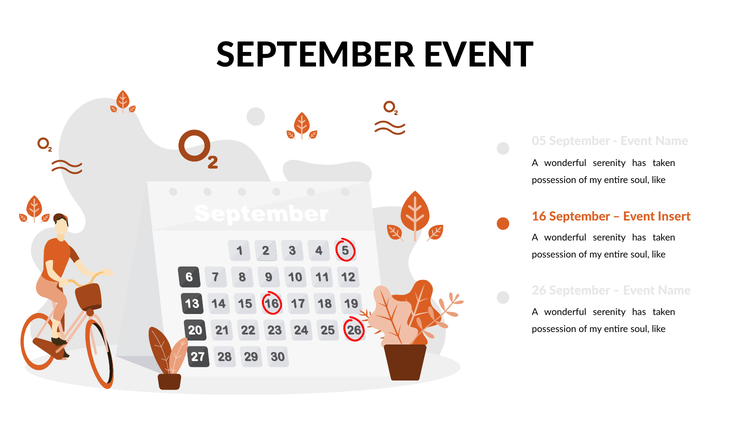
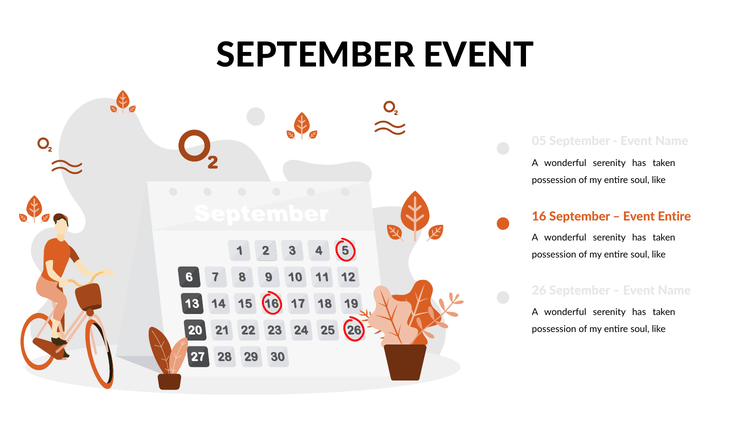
Event Insert: Insert -> Entire (674, 216)
